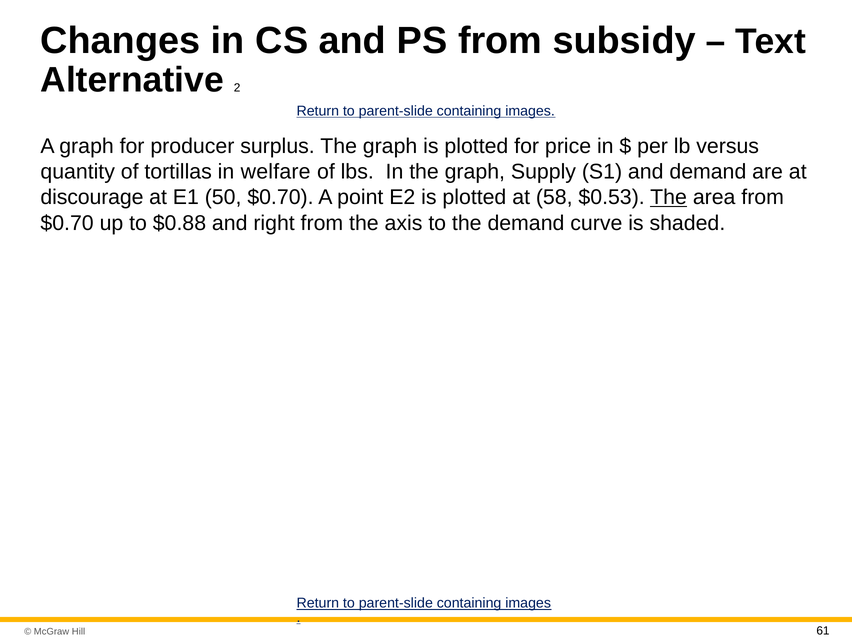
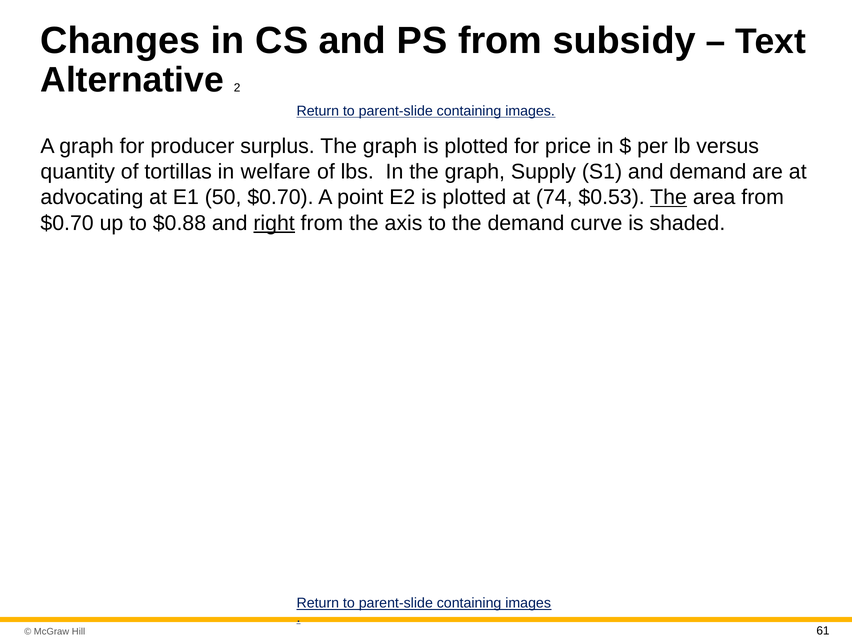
discourage: discourage -> advocating (92, 197)
58: 58 -> 74 (554, 197)
right underline: none -> present (274, 223)
